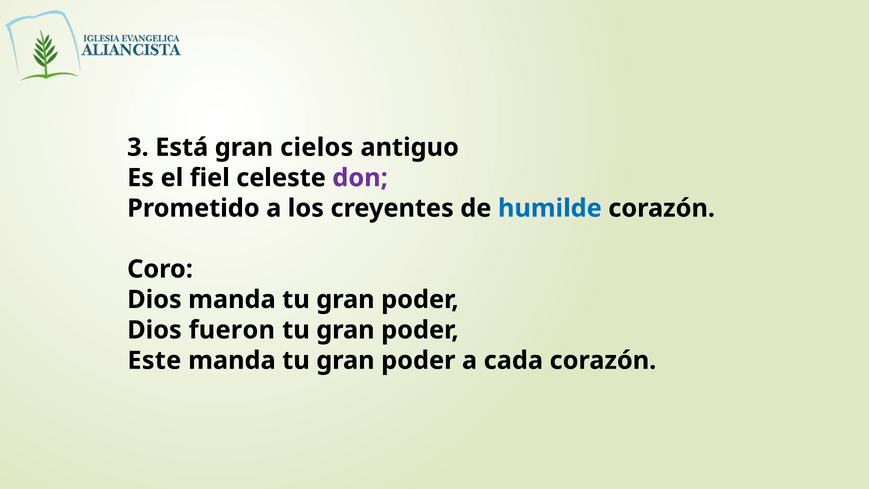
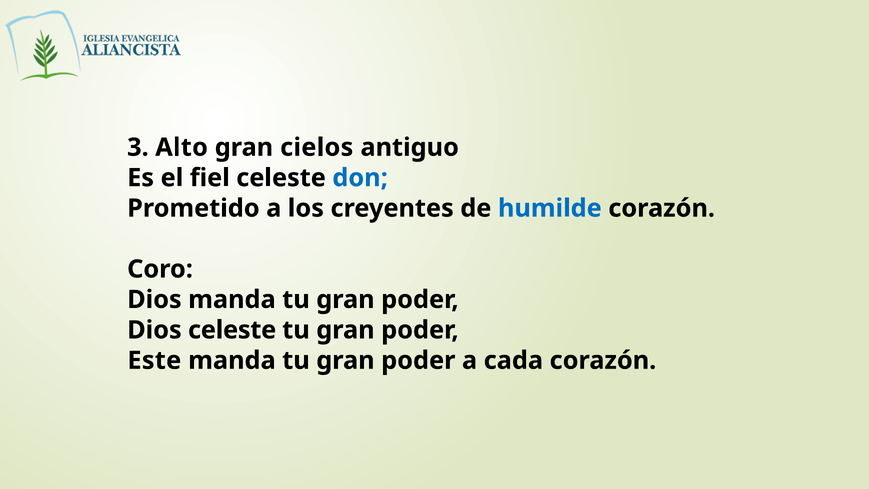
Está: Está -> Alto (182, 147)
don colour: purple -> blue (360, 178)
Dios fueron: fueron -> celeste (232, 330)
